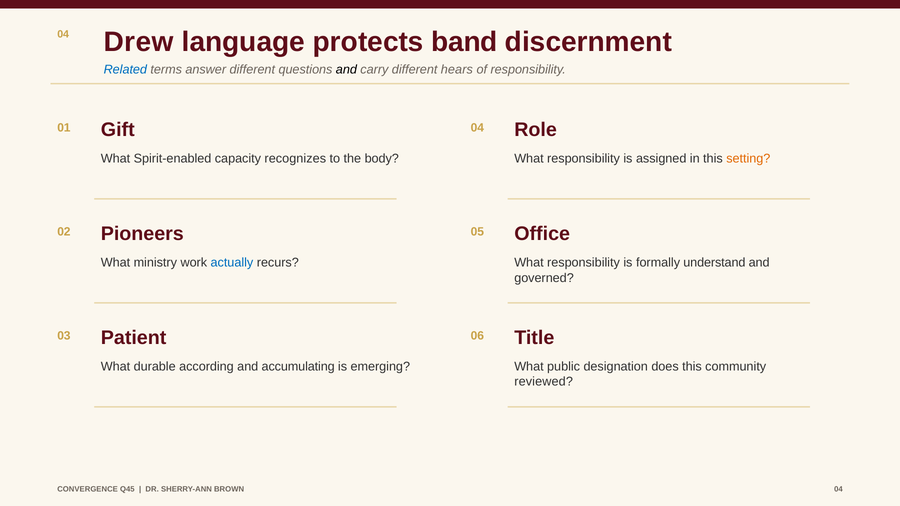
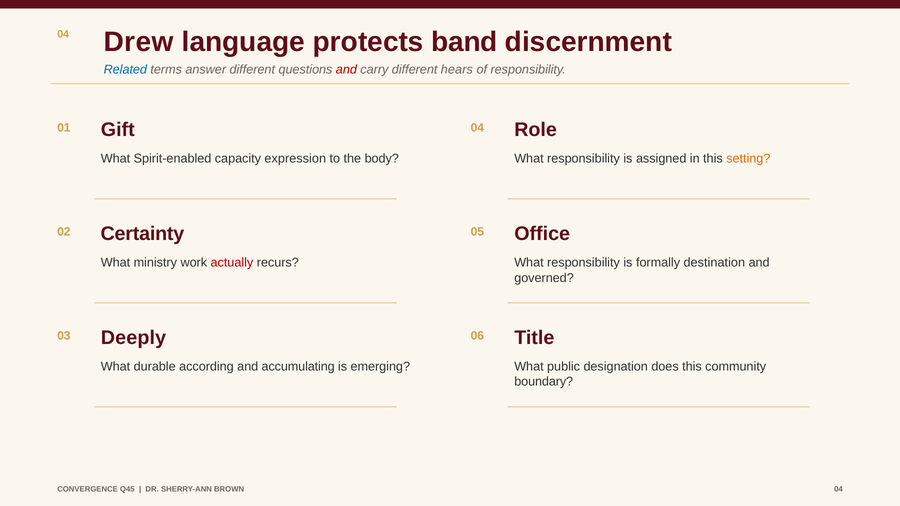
and colour: black -> red (346, 69)
recognizes: recognizes -> expression (295, 159)
Pioneers: Pioneers -> Certainty (142, 234)
actually colour: blue -> red (232, 263)
understand: understand -> destination (714, 263)
Patient: Patient -> Deeply (134, 338)
reviewed: reviewed -> boundary (544, 382)
